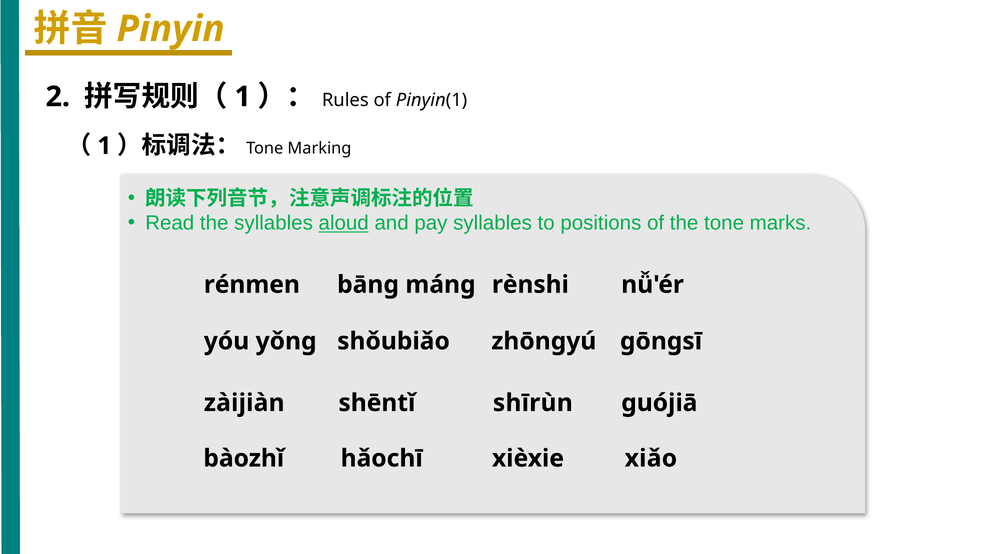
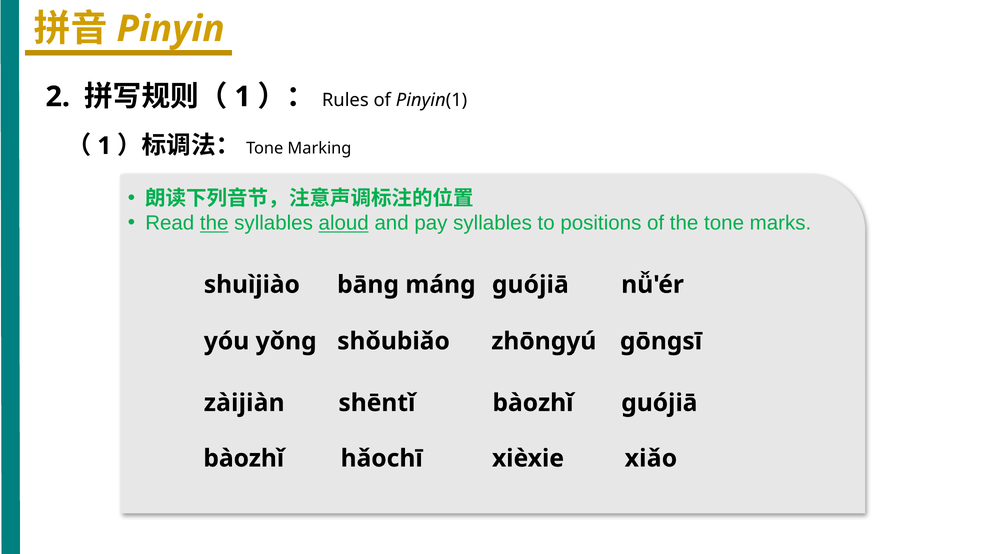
the underline: none -> present (214, 223)
rénmen: rénmen -> shuìjiào (252, 284)
rènshi: rènshi -> ɡuójiā (530, 284)
shēntǐ shīrùn: shīrùn -> bàozhǐ (533, 403)
